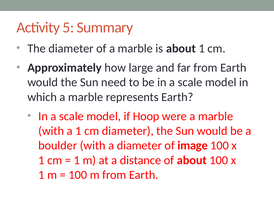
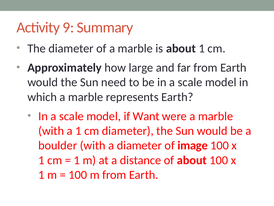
5: 5 -> 9 (68, 27)
Hoop: Hoop -> Want (146, 116)
